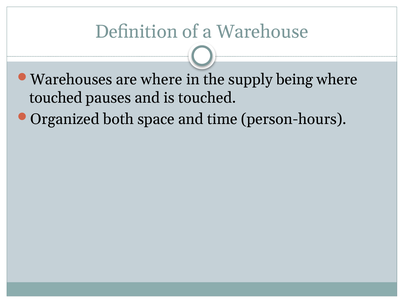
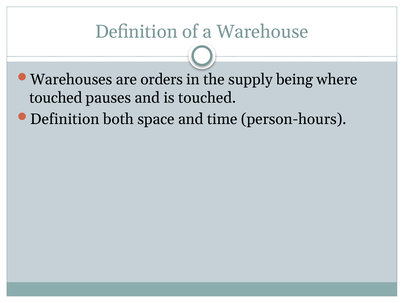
are where: where -> orders (162, 80)
Organized: Organized -> Definition (65, 119)
